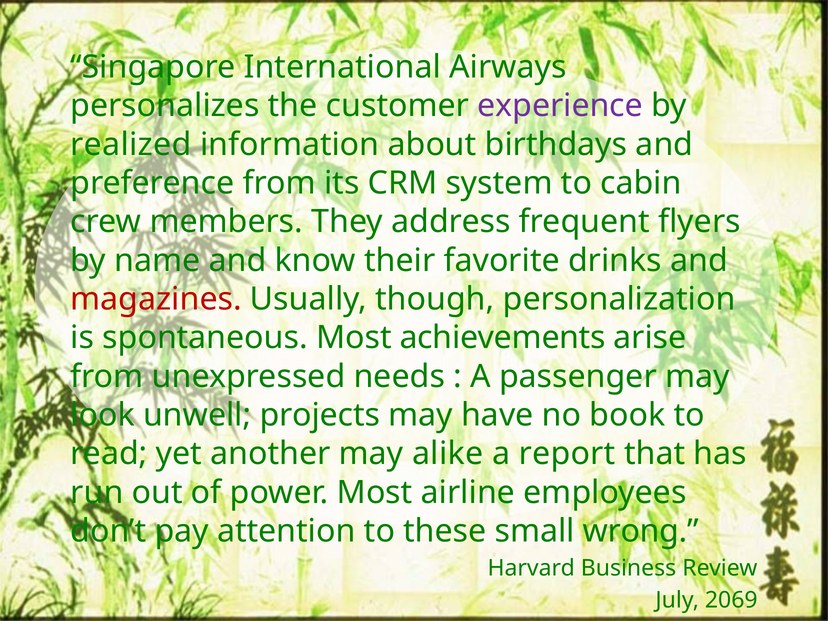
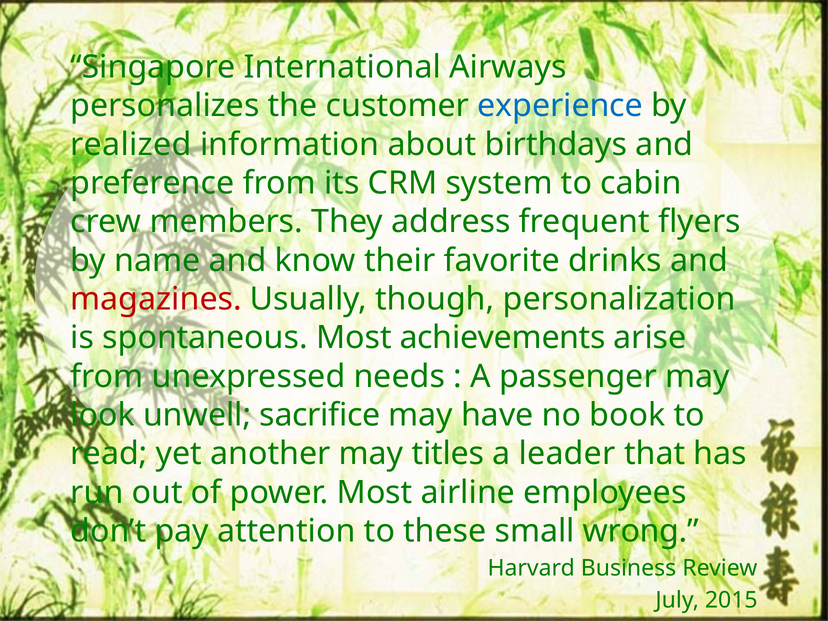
experience colour: purple -> blue (560, 106)
projects: projects -> sacrifice (320, 415)
alike: alike -> titles (448, 454)
report: report -> leader (567, 454)
2069: 2069 -> 2015 (731, 600)
